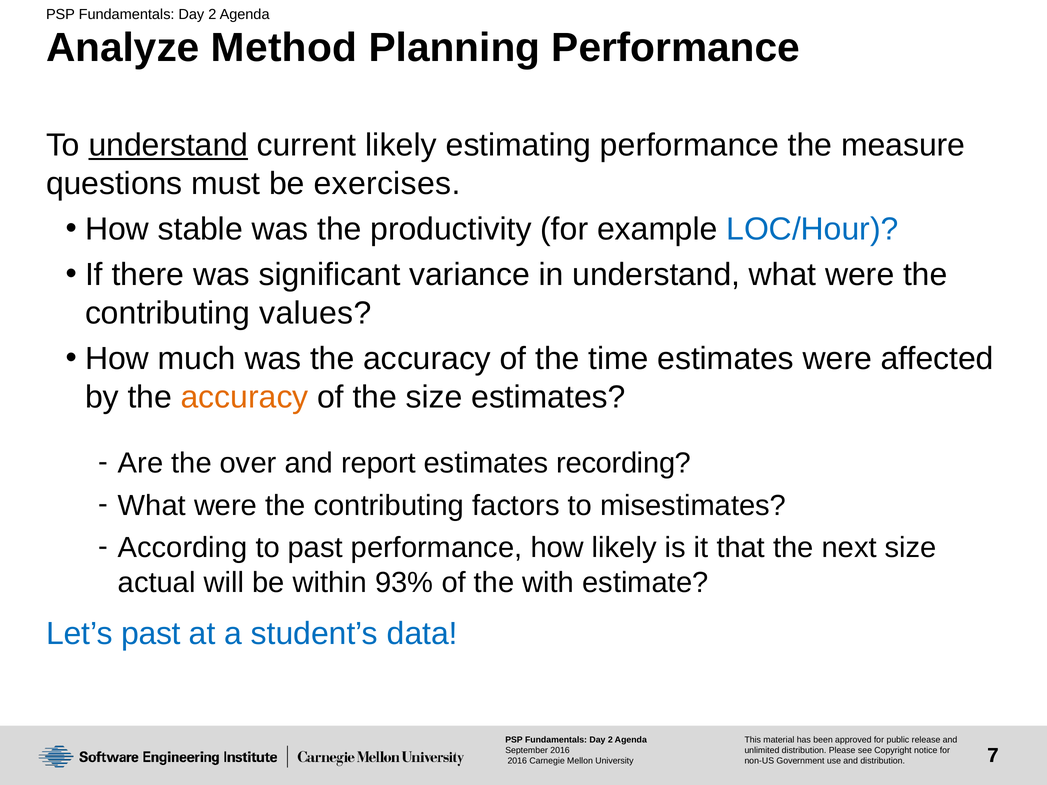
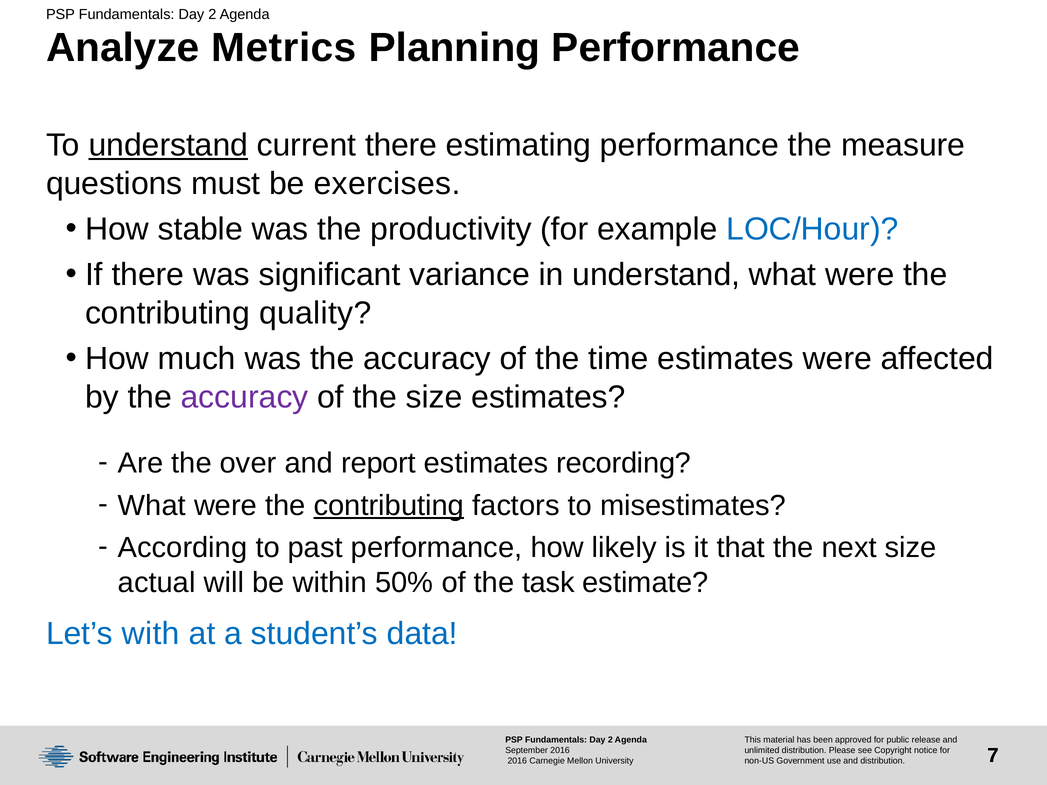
Method: Method -> Metrics (284, 48)
current likely: likely -> there (401, 145)
values: values -> quality (315, 313)
accuracy colour: orange -> purple (245, 397)
contributing underline: none -> present (389, 506)
93%: 93% -> 50% (404, 583)
with: with -> task (548, 583)
Let’s past: past -> with (151, 634)
